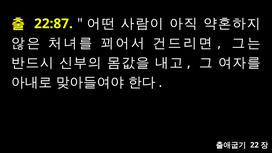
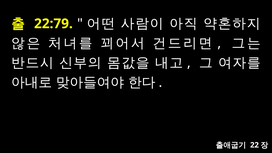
22:87: 22:87 -> 22:79 (53, 24)
